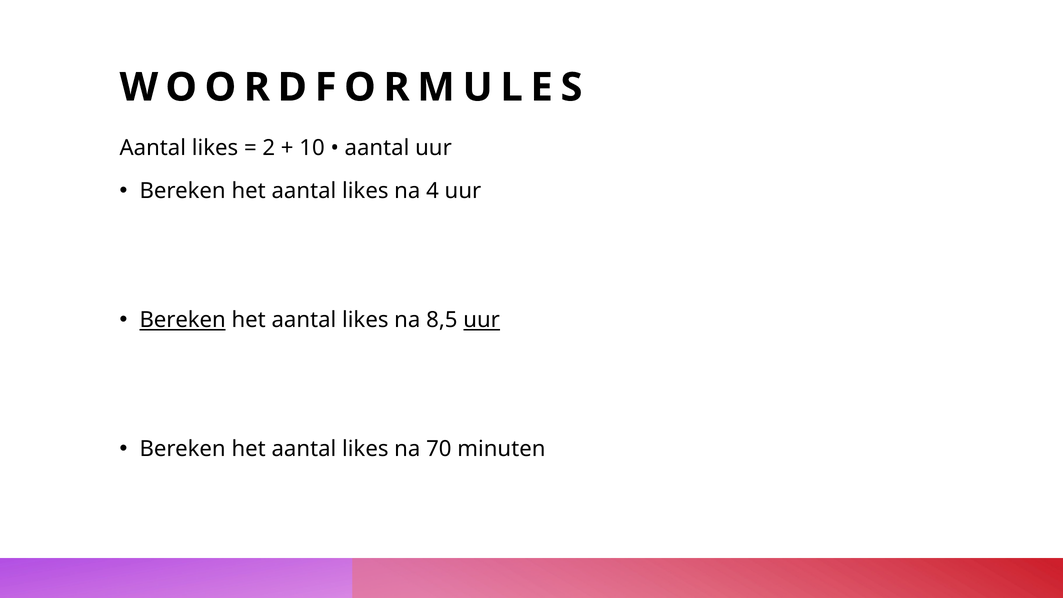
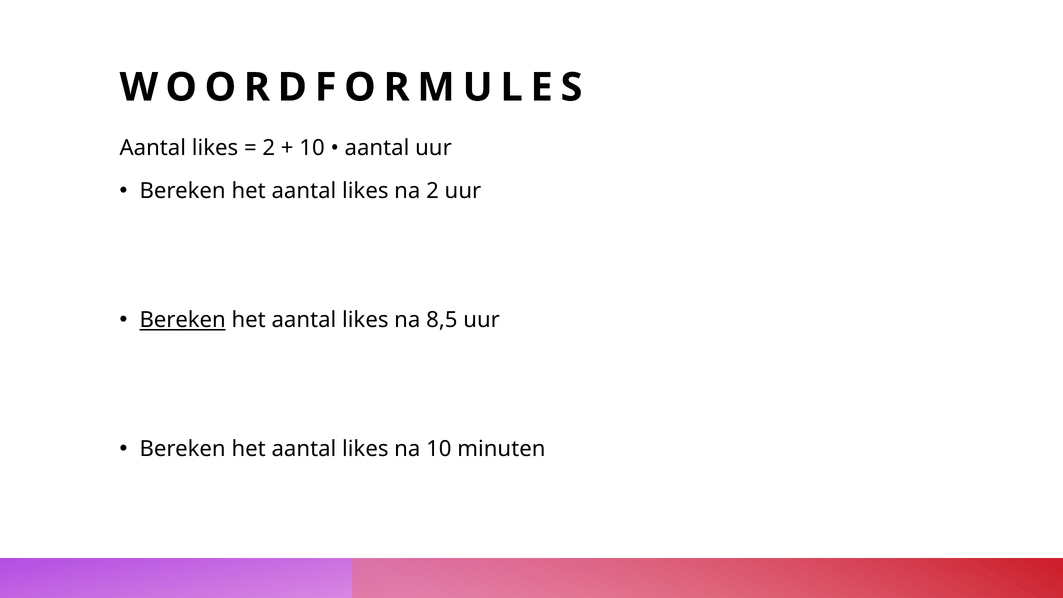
na 4: 4 -> 2 (432, 191)
uur underline: present -> none (482, 320)
na 70: 70 -> 10 (439, 449)
